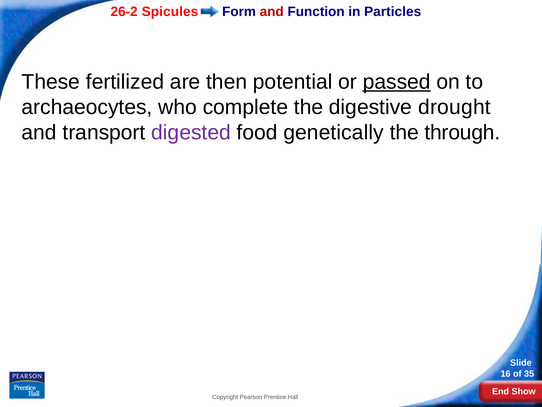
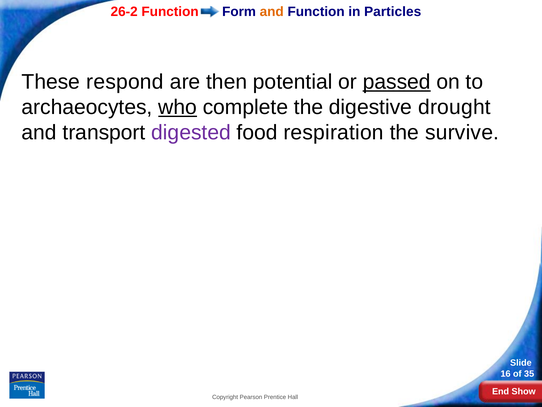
Spicules: Spicules -> Function (170, 12)
and colour: red -> orange (272, 12)
fertilized: fertilized -> respond (125, 82)
who underline: none -> present (178, 107)
genetically: genetically -> respiration (334, 132)
through: through -> survive (462, 132)
